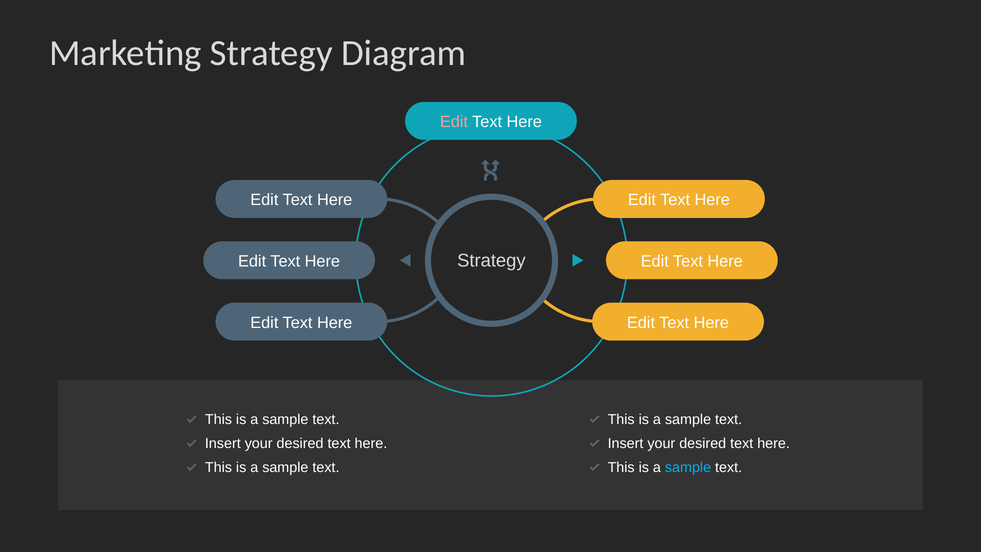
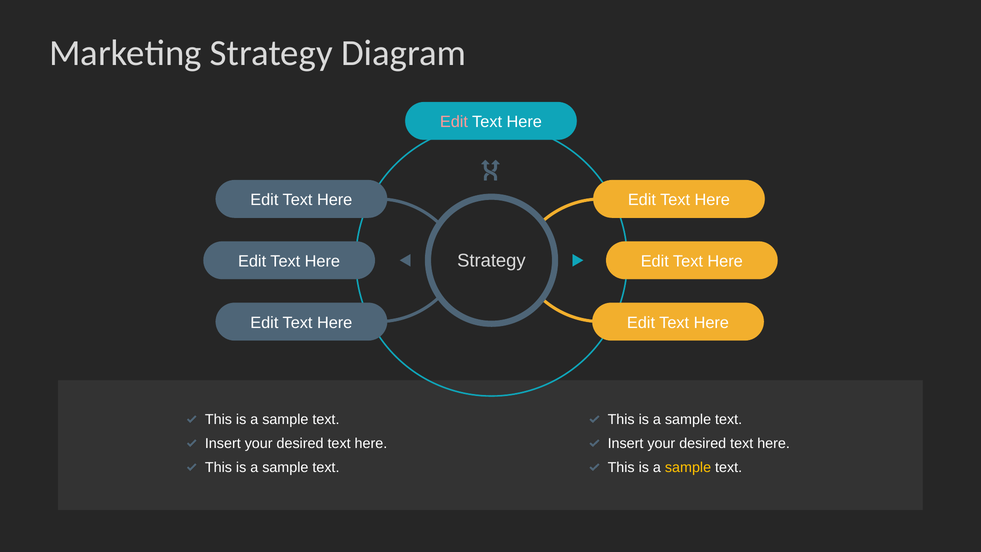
sample colour: light blue -> yellow (688, 468)
